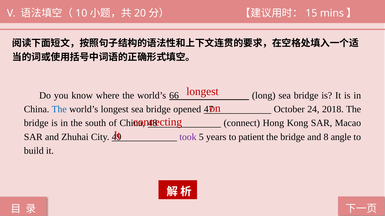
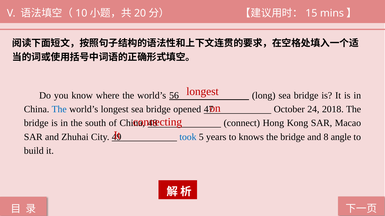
66: 66 -> 56 (174, 96)
took colour: purple -> blue (188, 137)
patient: patient -> knows (251, 137)
